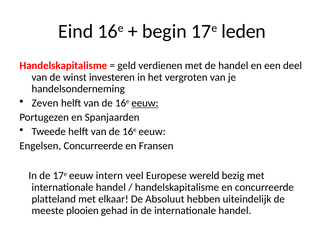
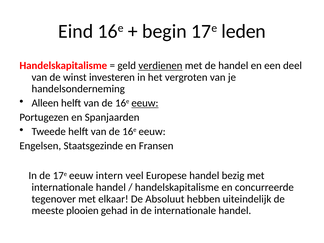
verdienen underline: none -> present (160, 66)
Zeven: Zeven -> Alleen (45, 103)
Engelsen Concurreerde: Concurreerde -> Staatsgezinde (93, 146)
Europese wereld: wereld -> handel (204, 176)
platteland: platteland -> tegenover (54, 199)
